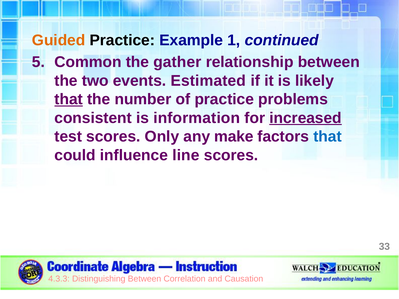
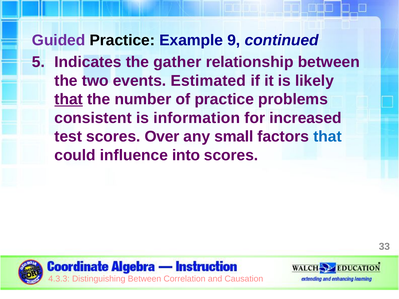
Guided colour: orange -> purple (59, 40)
1: 1 -> 9 (234, 40)
Common: Common -> Indicates (88, 62)
increased underline: present -> none (306, 118)
Only: Only -> Over (162, 137)
make: make -> small (234, 137)
line: line -> into (186, 155)
